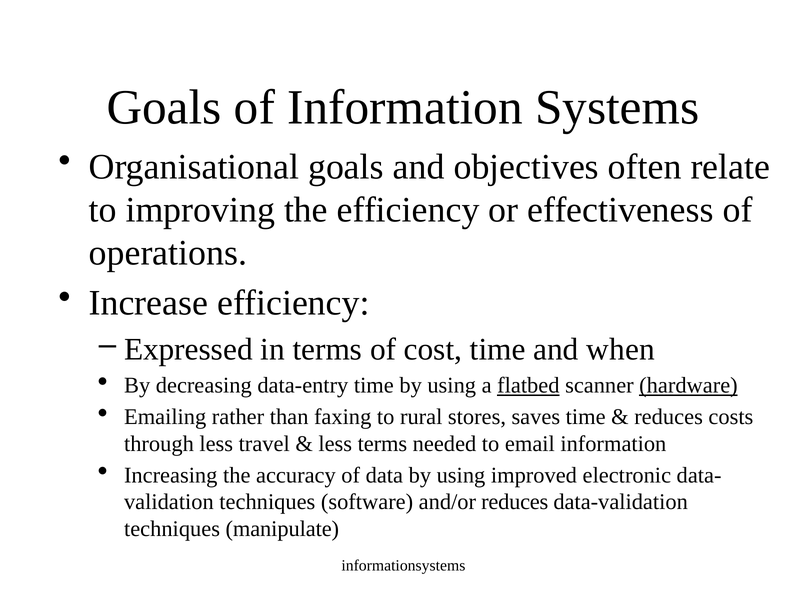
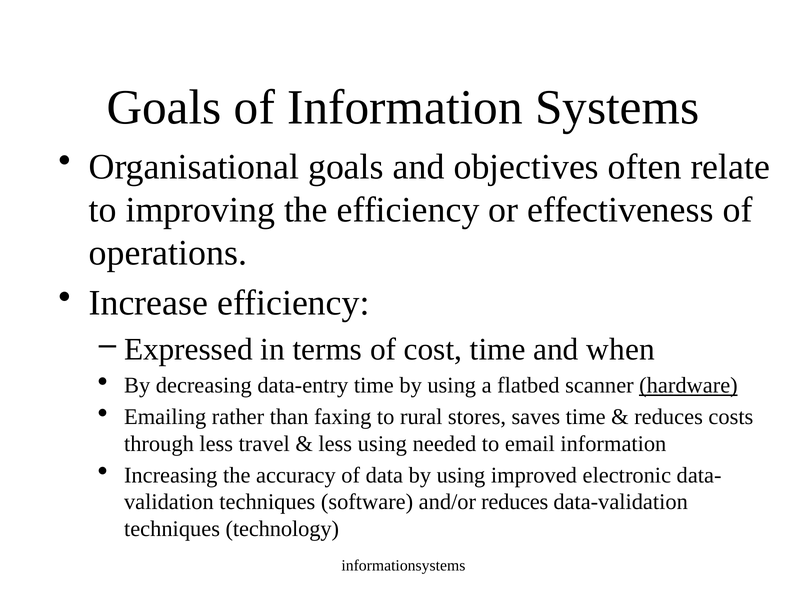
flatbed underline: present -> none (528, 386)
less terms: terms -> using (382, 444)
manipulate: manipulate -> technology (282, 529)
